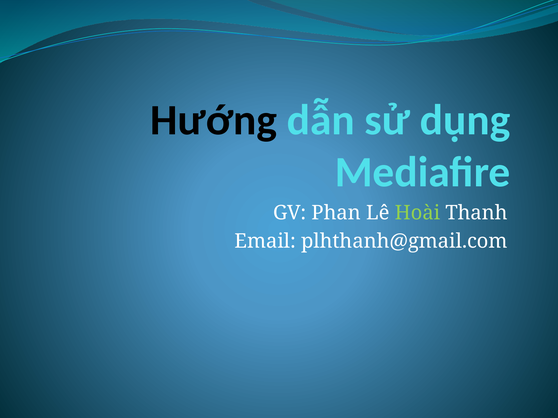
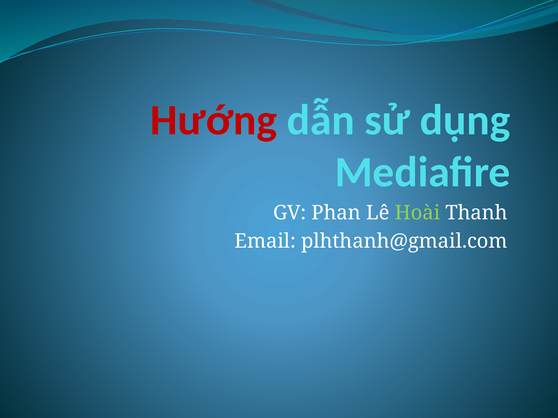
Hướng colour: black -> red (214, 120)
